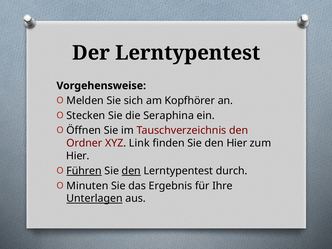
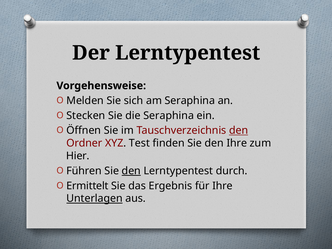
am Kopfhörer: Kopfhörer -> Seraphina (190, 101)
den underline: none -> present (239, 130)
Link: Link -> Test (139, 143)
den Hier: Hier -> Ihre (237, 143)
Führen underline: present -> none (84, 171)
Minuten: Minuten -> Ermittelt (87, 186)
